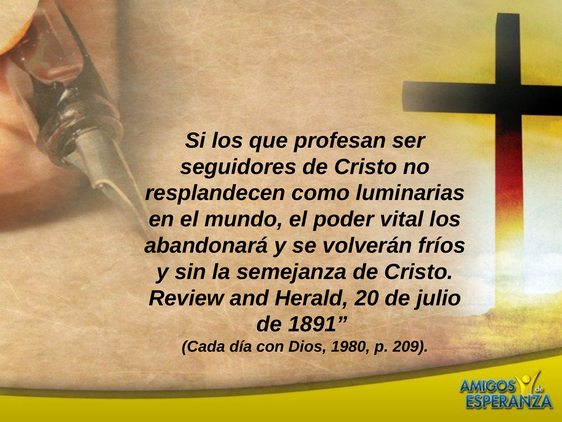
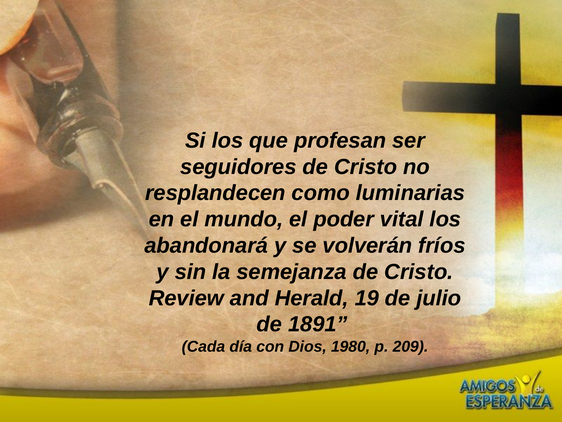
20: 20 -> 19 (367, 298)
